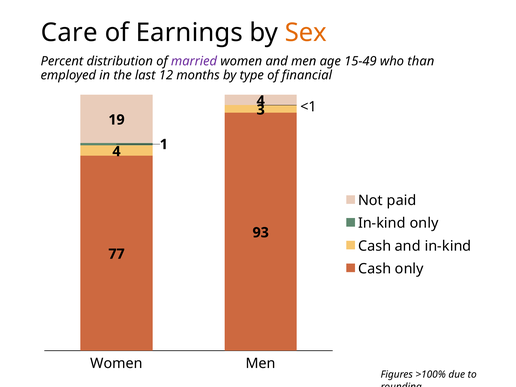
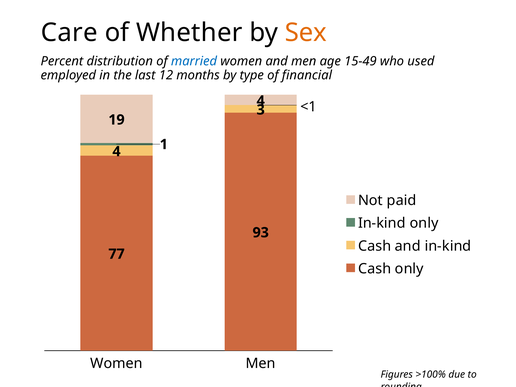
Earnings: Earnings -> Whether (189, 33)
married colour: purple -> blue (194, 61)
than: than -> used (421, 61)
